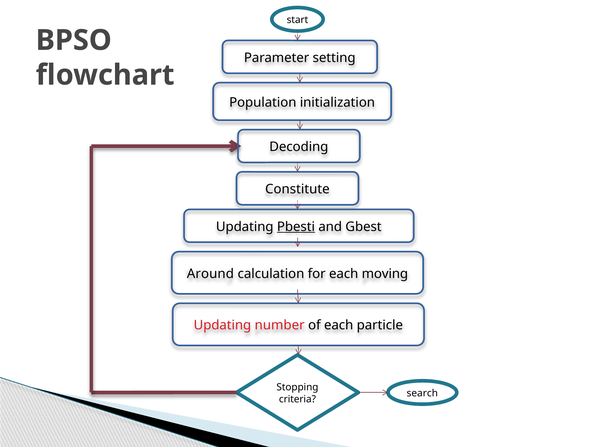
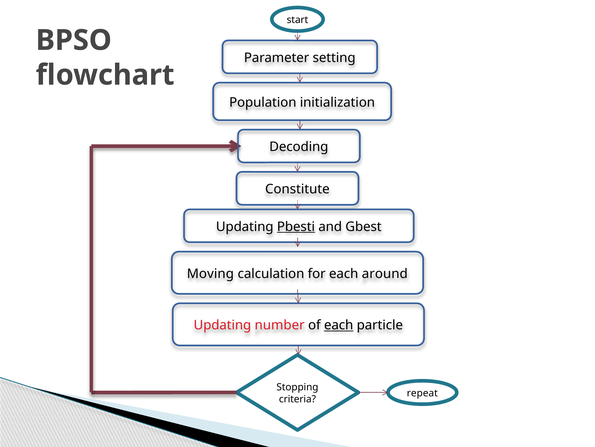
Around: Around -> Moving (210, 273)
moving: moving -> around (385, 273)
each underline: none -> present (339, 325)
search: search -> repeat (422, 392)
